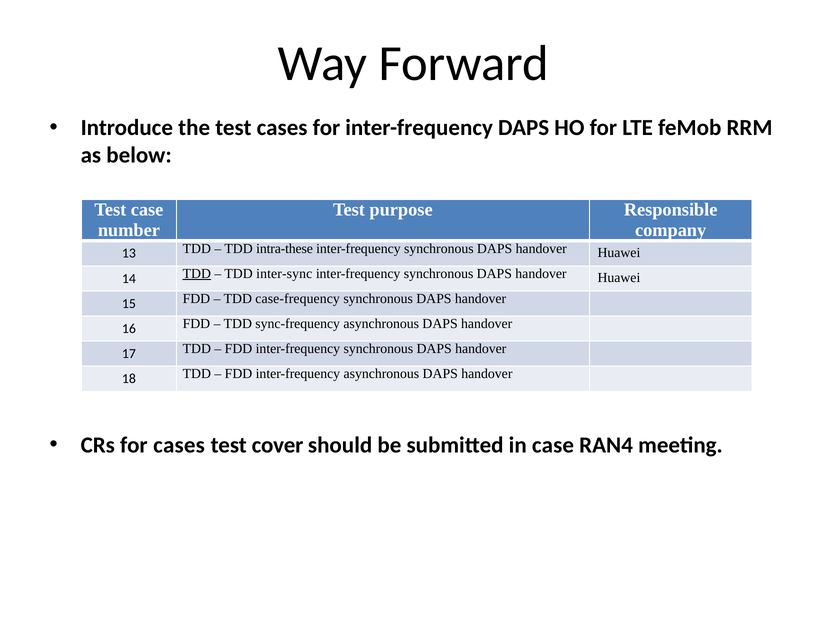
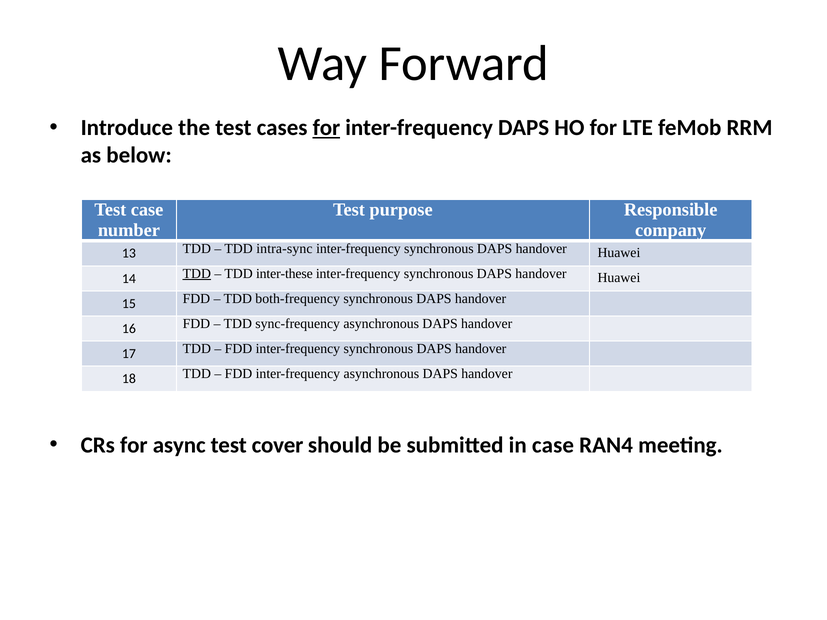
for underline: none -> present (326, 128)
intra-these: intra-these -> intra-sync (284, 249)
inter-sync: inter-sync -> inter-these (284, 274)
case-frequency: case-frequency -> both-frequency (298, 299)
for cases: cases -> async (179, 445)
